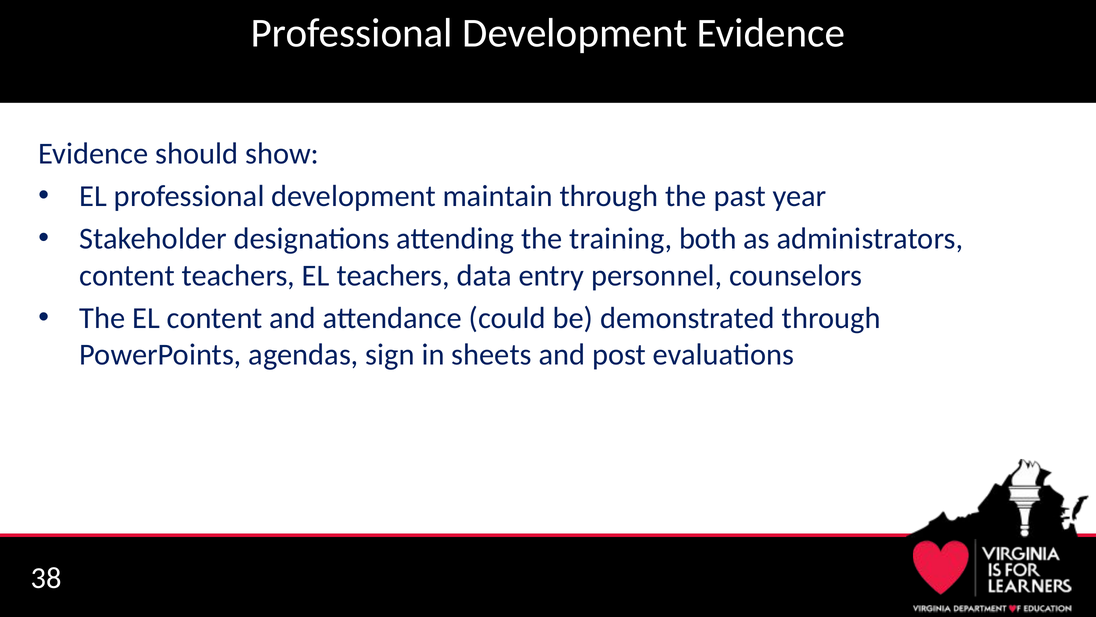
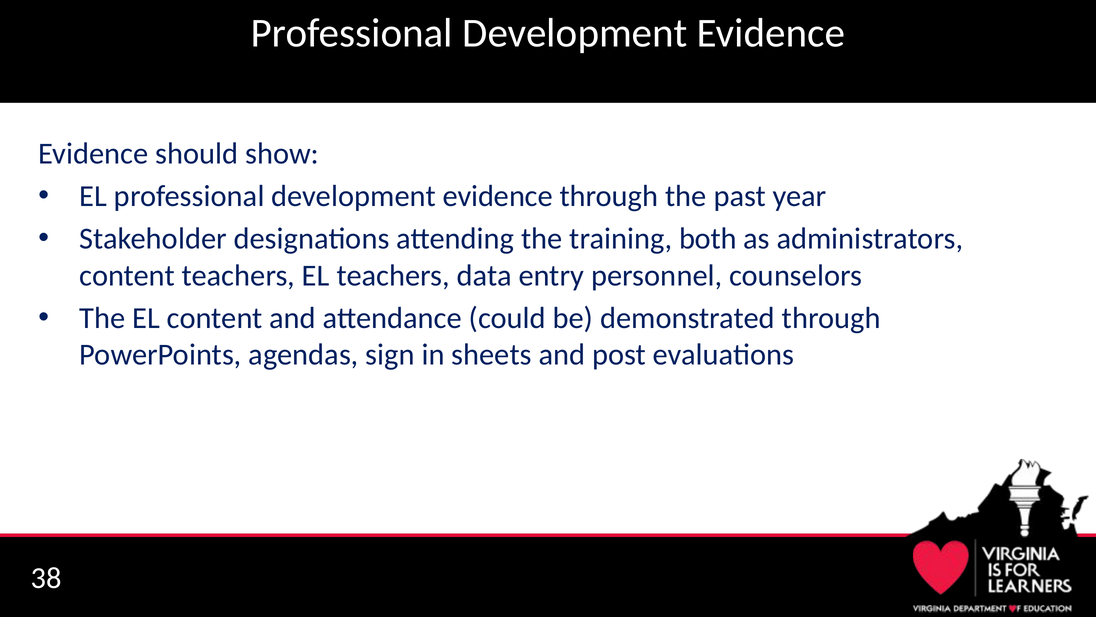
EL professional development maintain: maintain -> evidence (498, 196)
